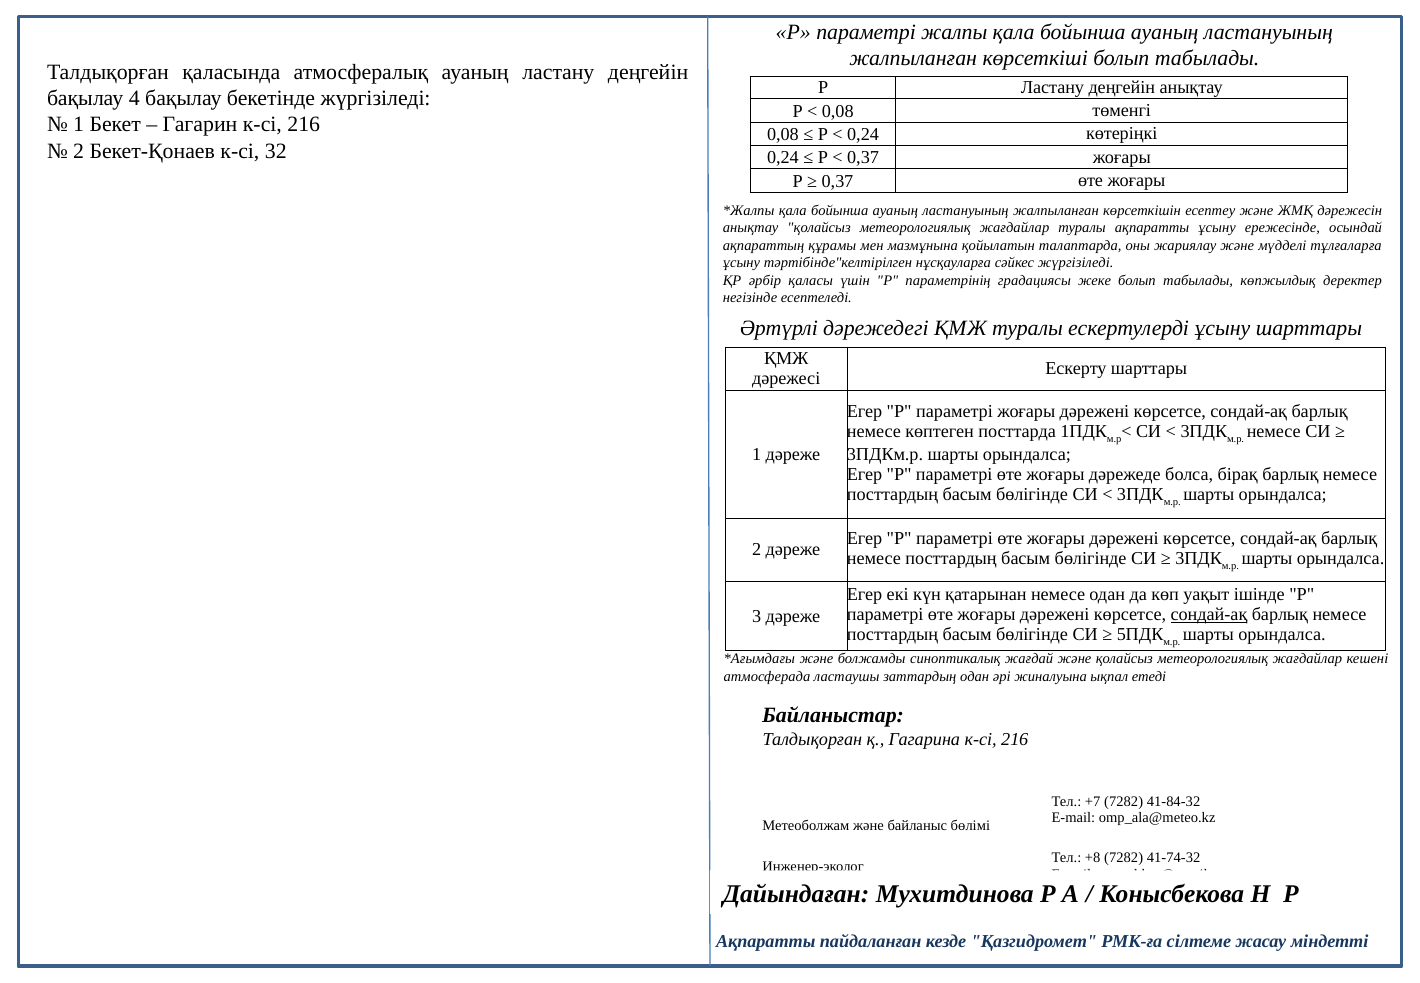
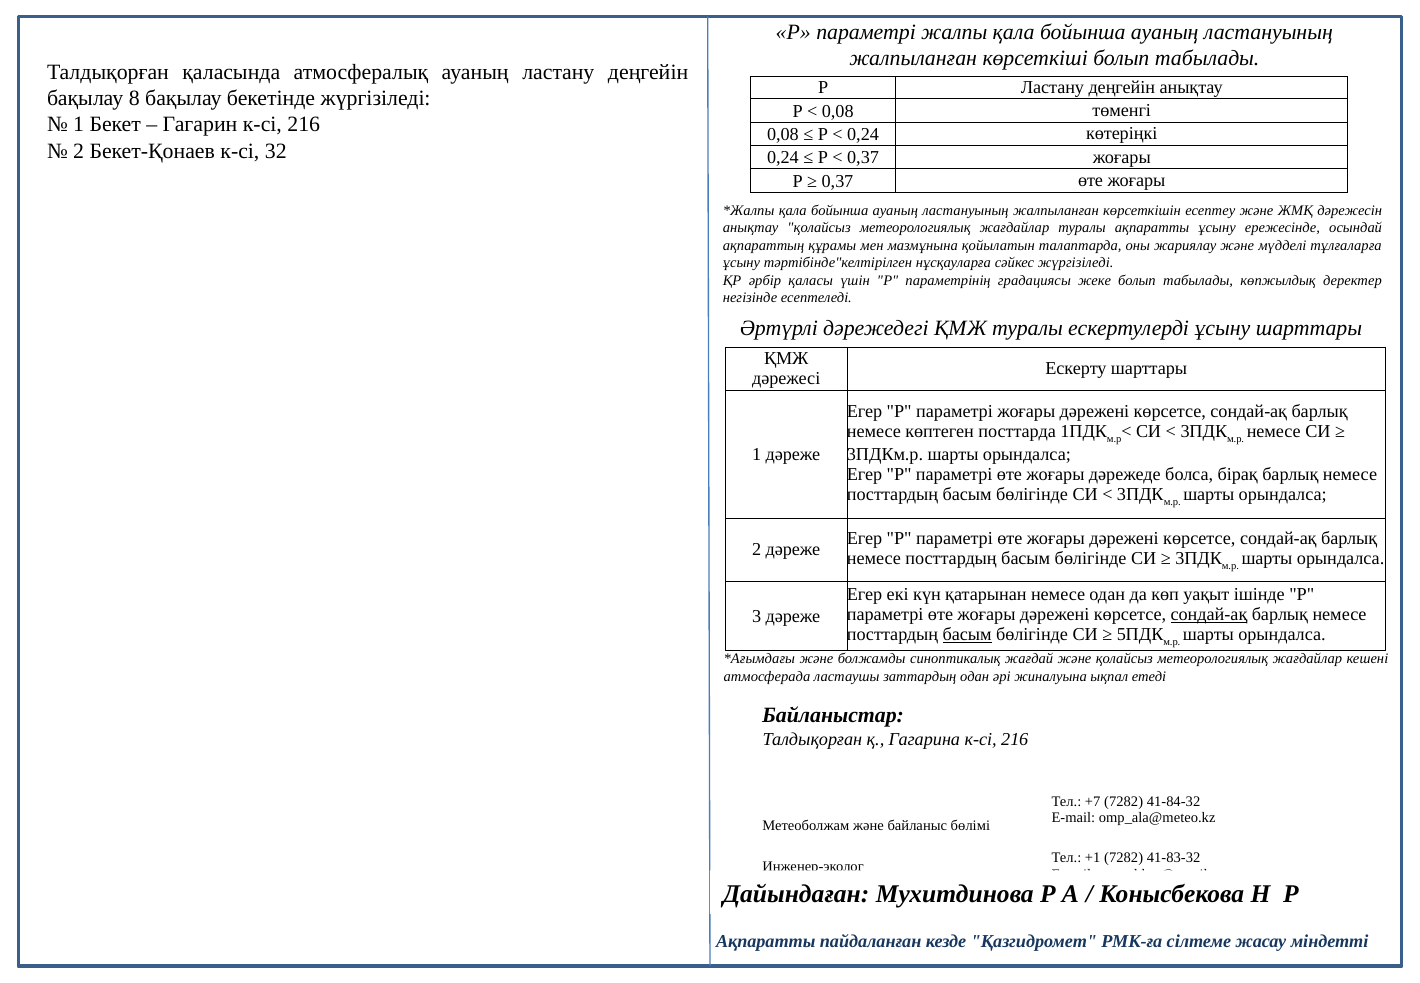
4: 4 -> 8 (134, 98)
басым underline: none -> present (967, 635)
+8: +8 -> +1 (1093, 858)
41-74-32: 41-74-32 -> 41-83-32 (1174, 858)
